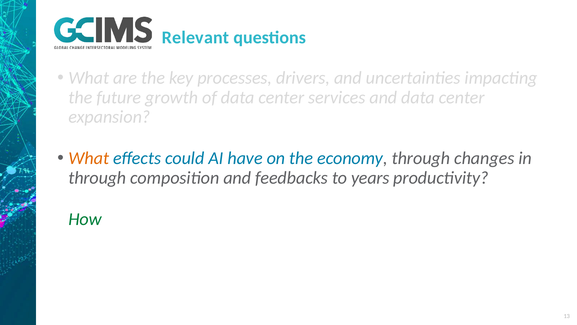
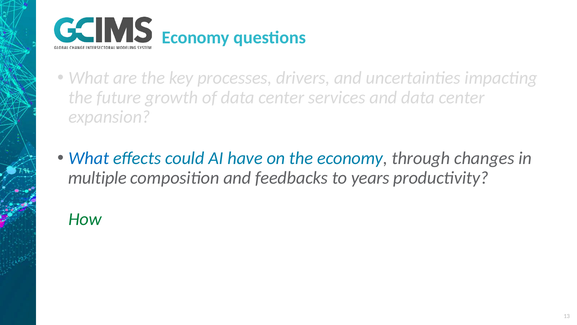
Relevant: Relevant -> Economy (196, 37)
What colour: orange -> blue (89, 158)
through: through -> multiple (97, 178)
